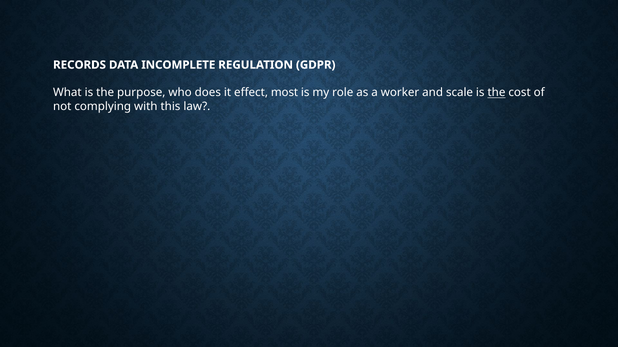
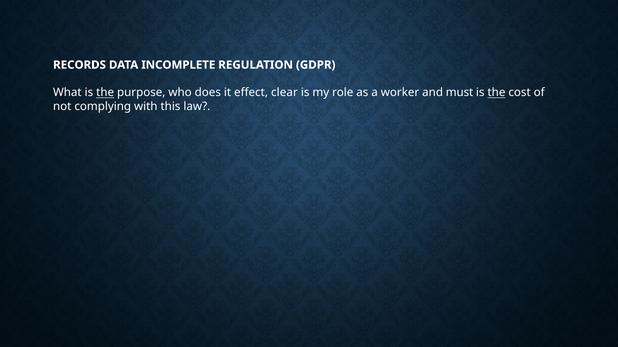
the underline: none -> present (105, 93)
most: most -> clear (284, 93)
scale: scale -> must (460, 93)
